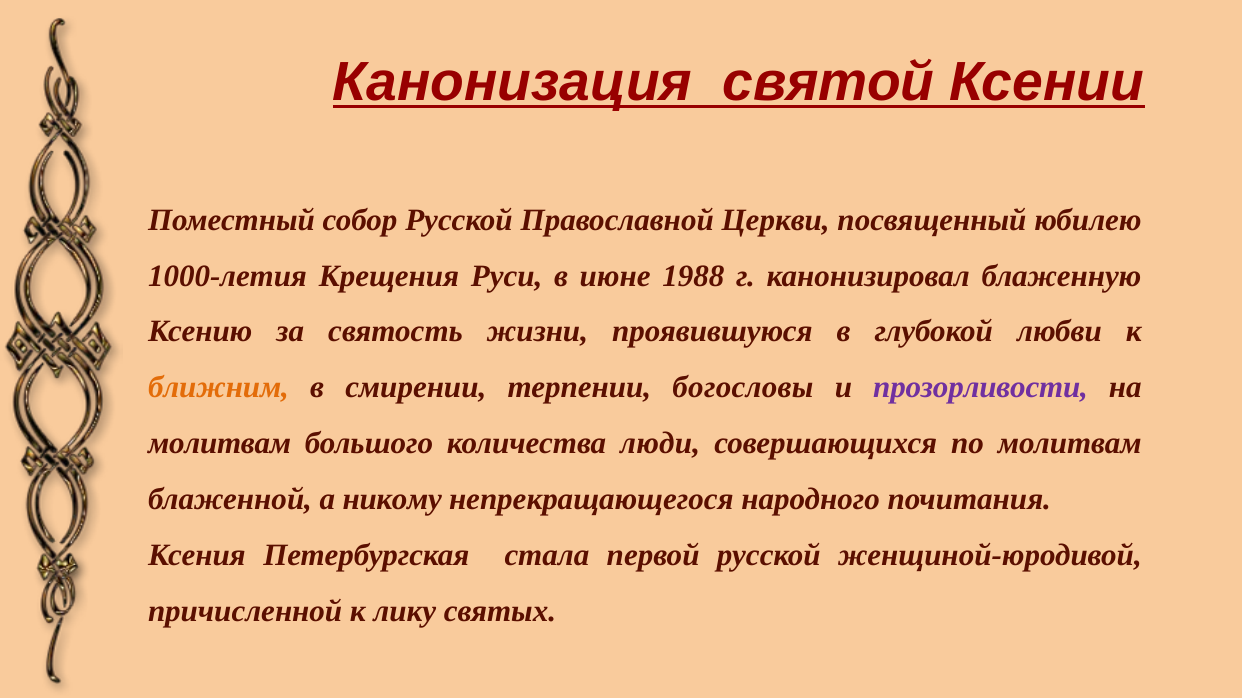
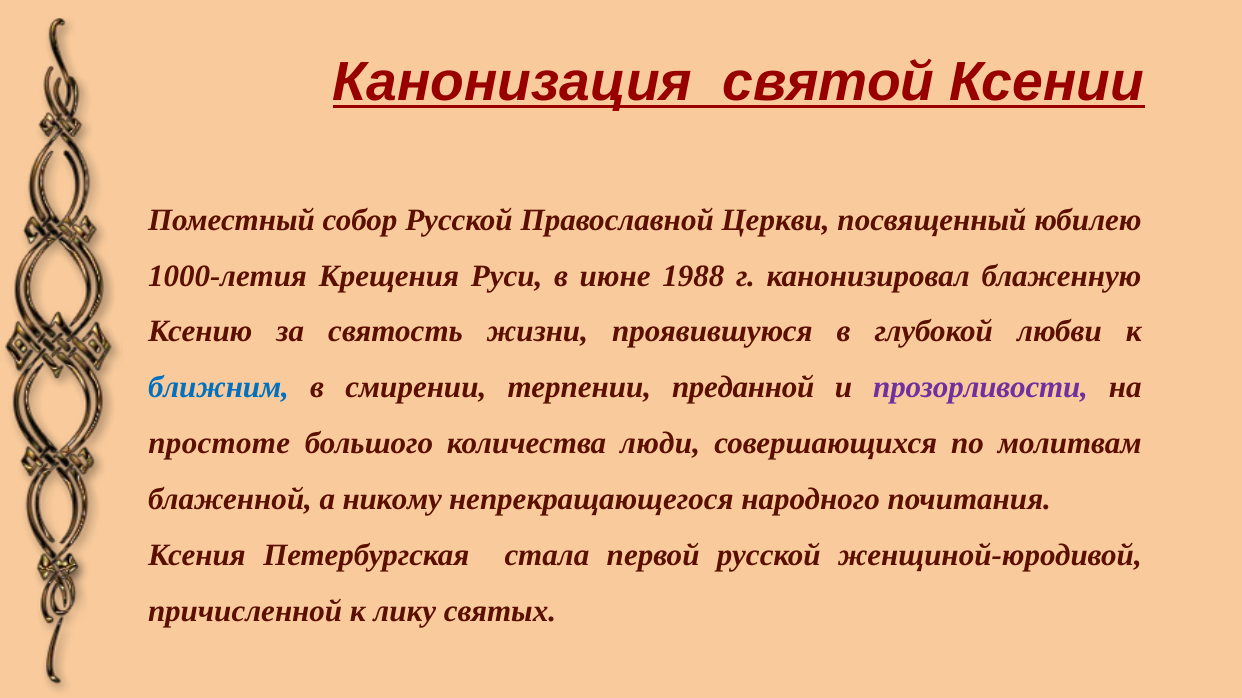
ближним colour: orange -> blue (218, 388)
богословы: богословы -> преданной (743, 388)
молитвам: молитвам -> простоте (219, 444)
